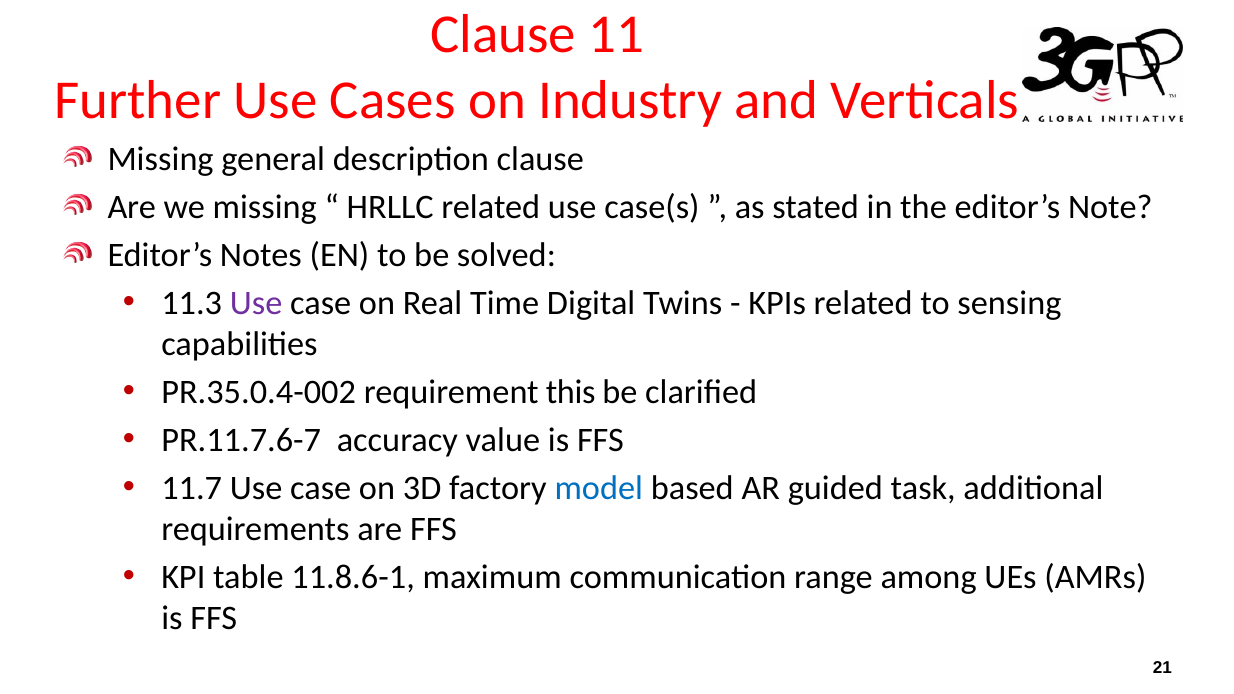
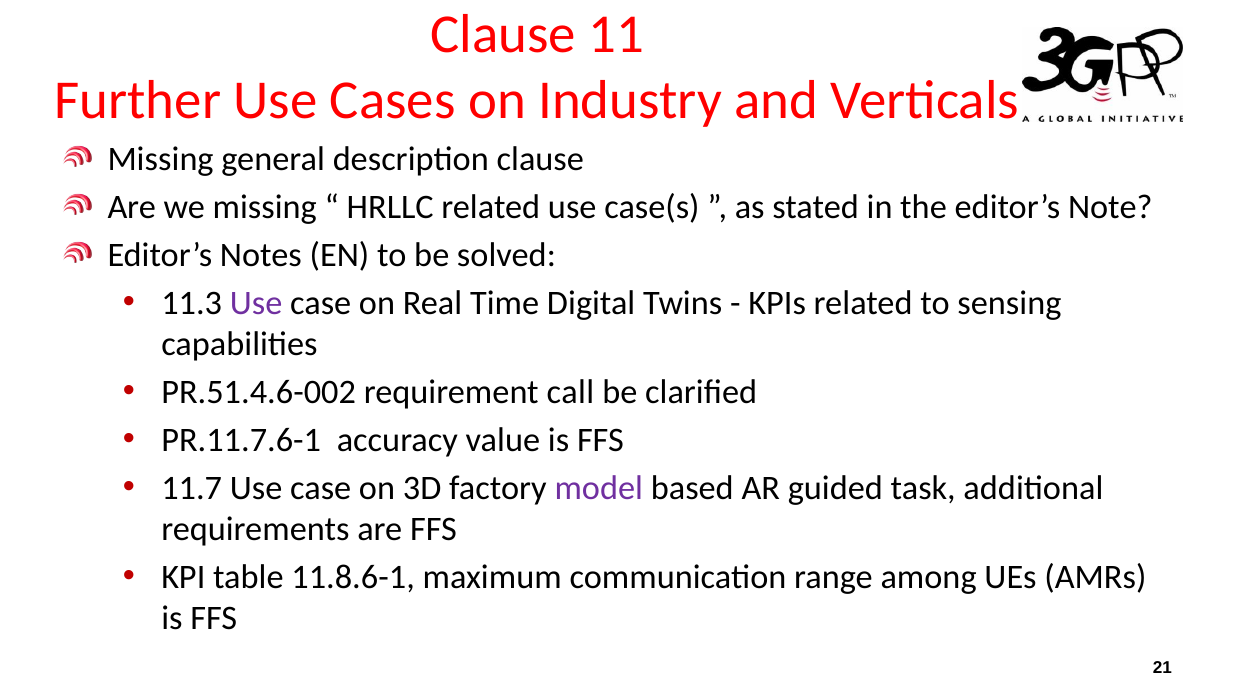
PR.35.0.4-002: PR.35.0.4-002 -> PR.51.4.6-002 (259, 392)
this: this -> call (570, 392)
PR.11.7.6-7: PR.11.7.6-7 -> PR.11.7.6-1 (241, 440)
model colour: blue -> purple (599, 488)
